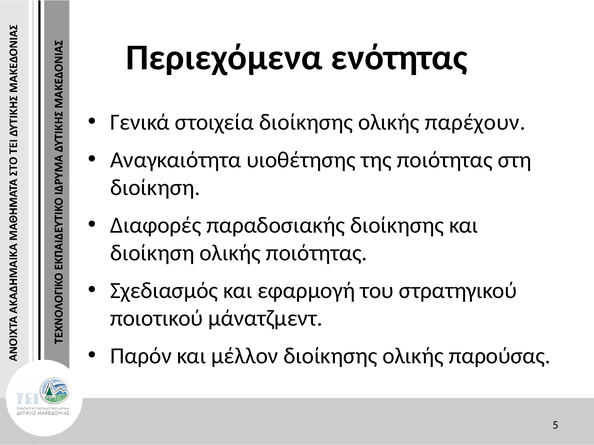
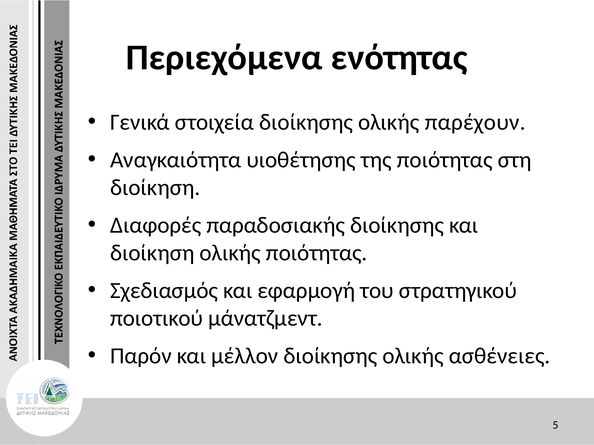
παρούσας: παρούσας -> ασθένειες (500, 356)
